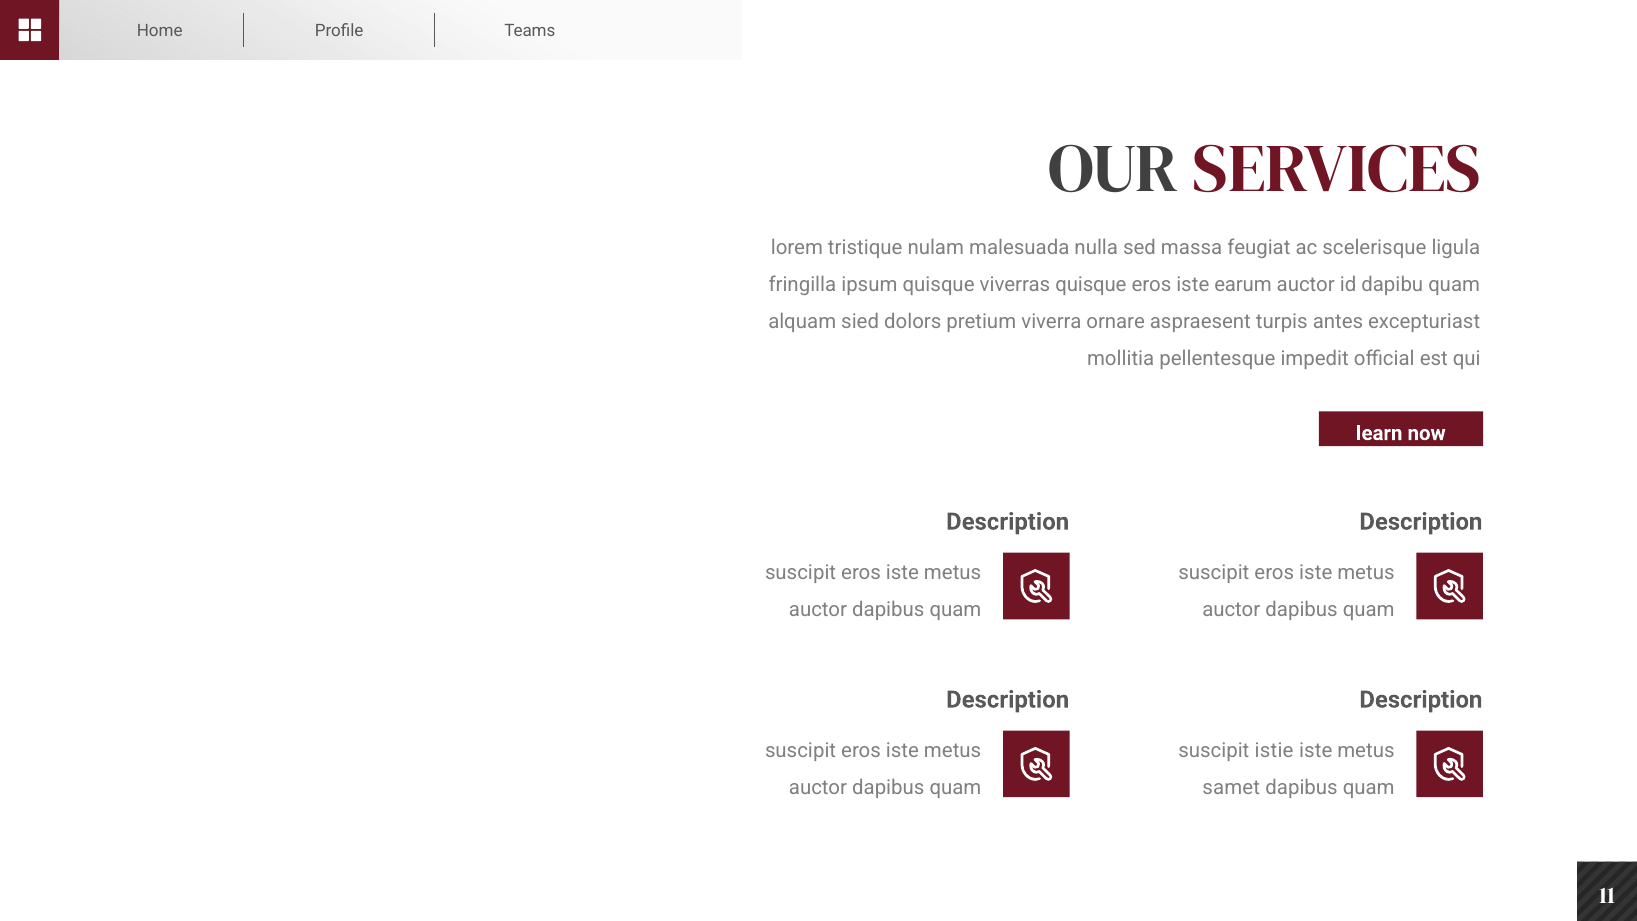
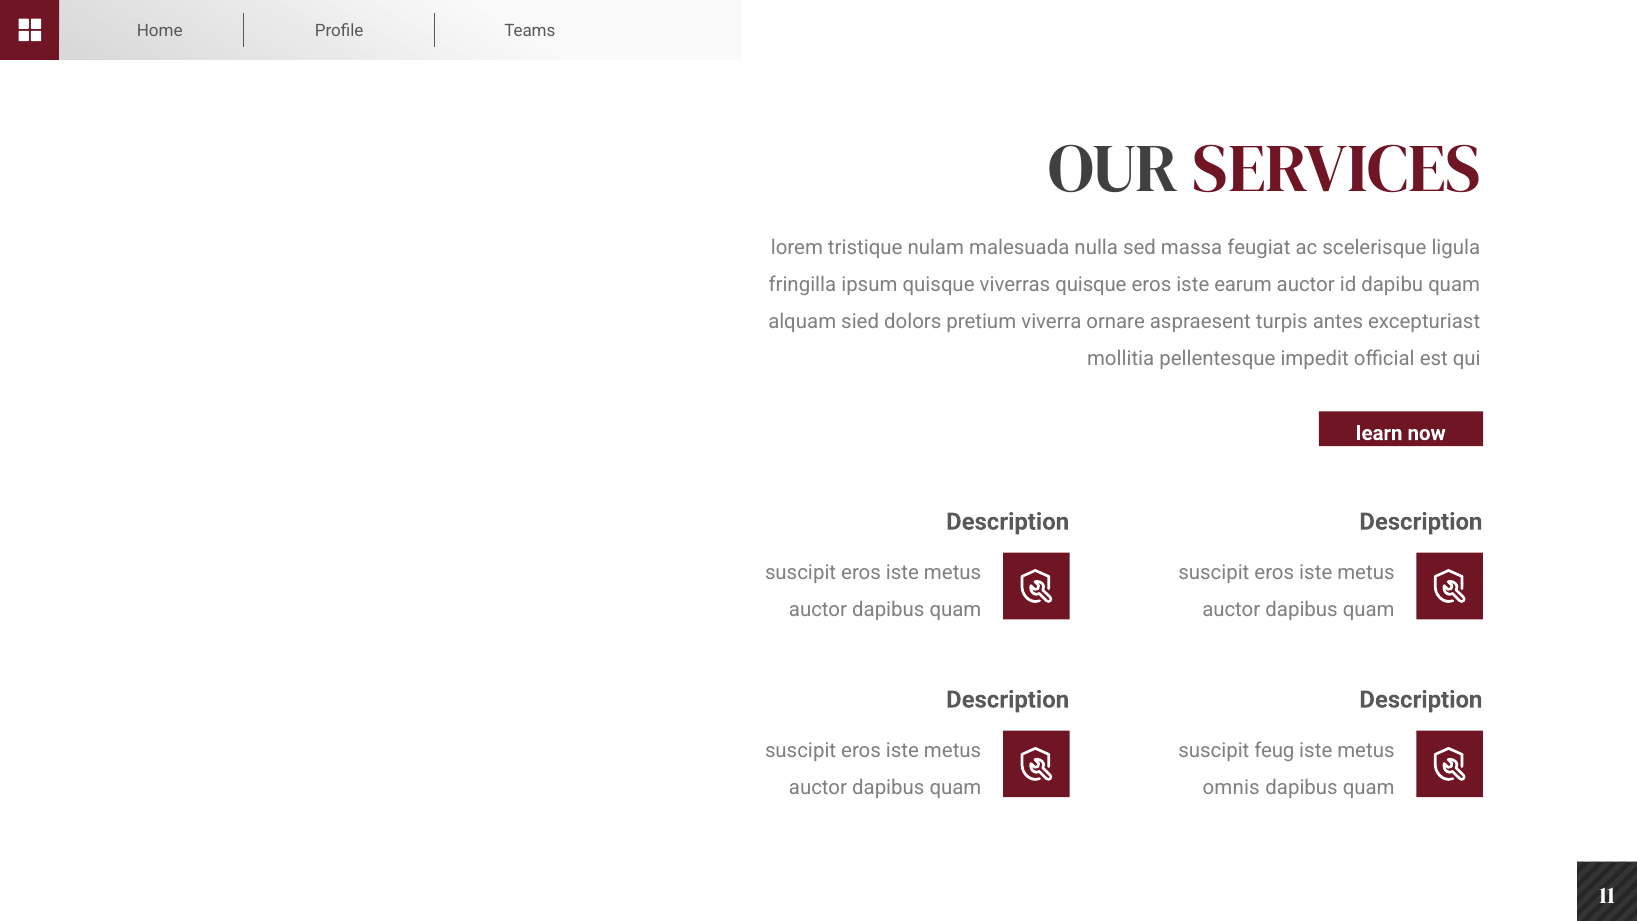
istie: istie -> feug (1274, 751)
samet: samet -> omnis (1231, 788)
